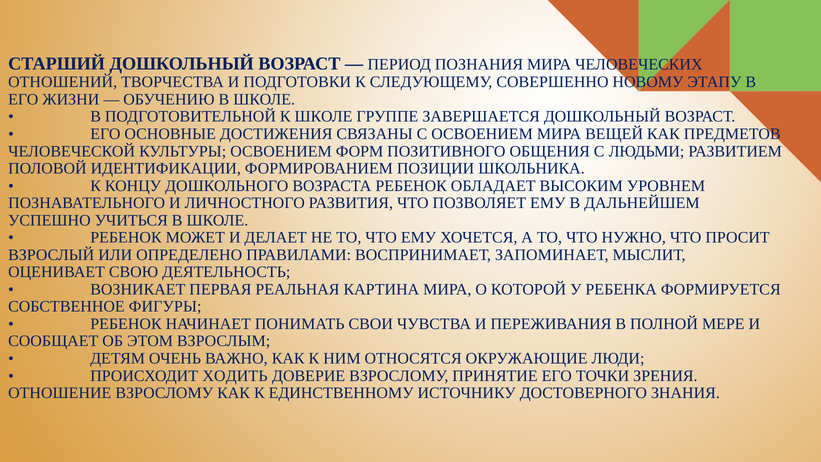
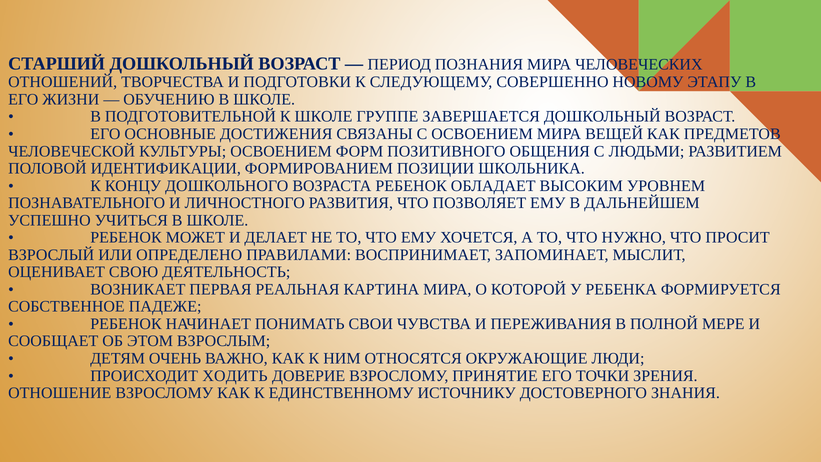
ФИГУРЫ: ФИГУРЫ -> ПАДЕЖЕ (165, 307)
